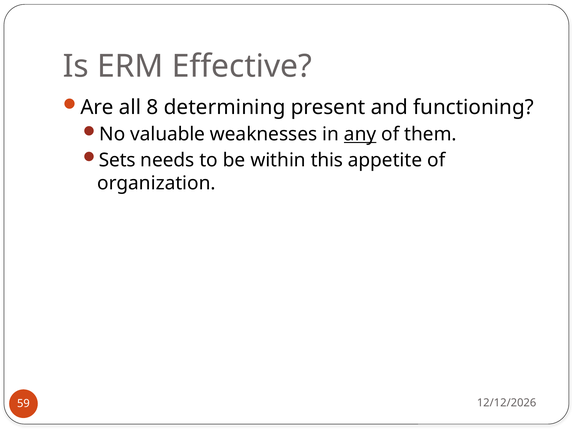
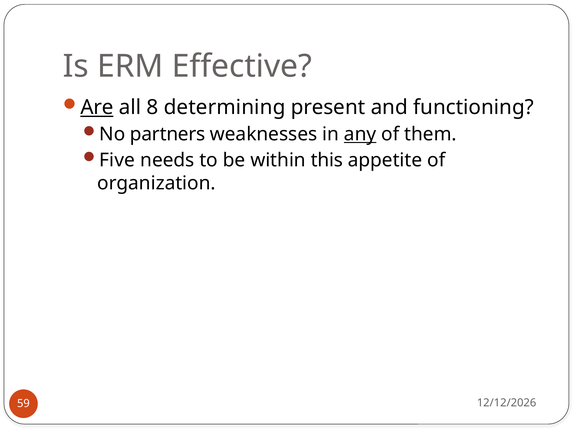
Are underline: none -> present (97, 107)
valuable: valuable -> partners (168, 134)
Sets: Sets -> Five (117, 160)
